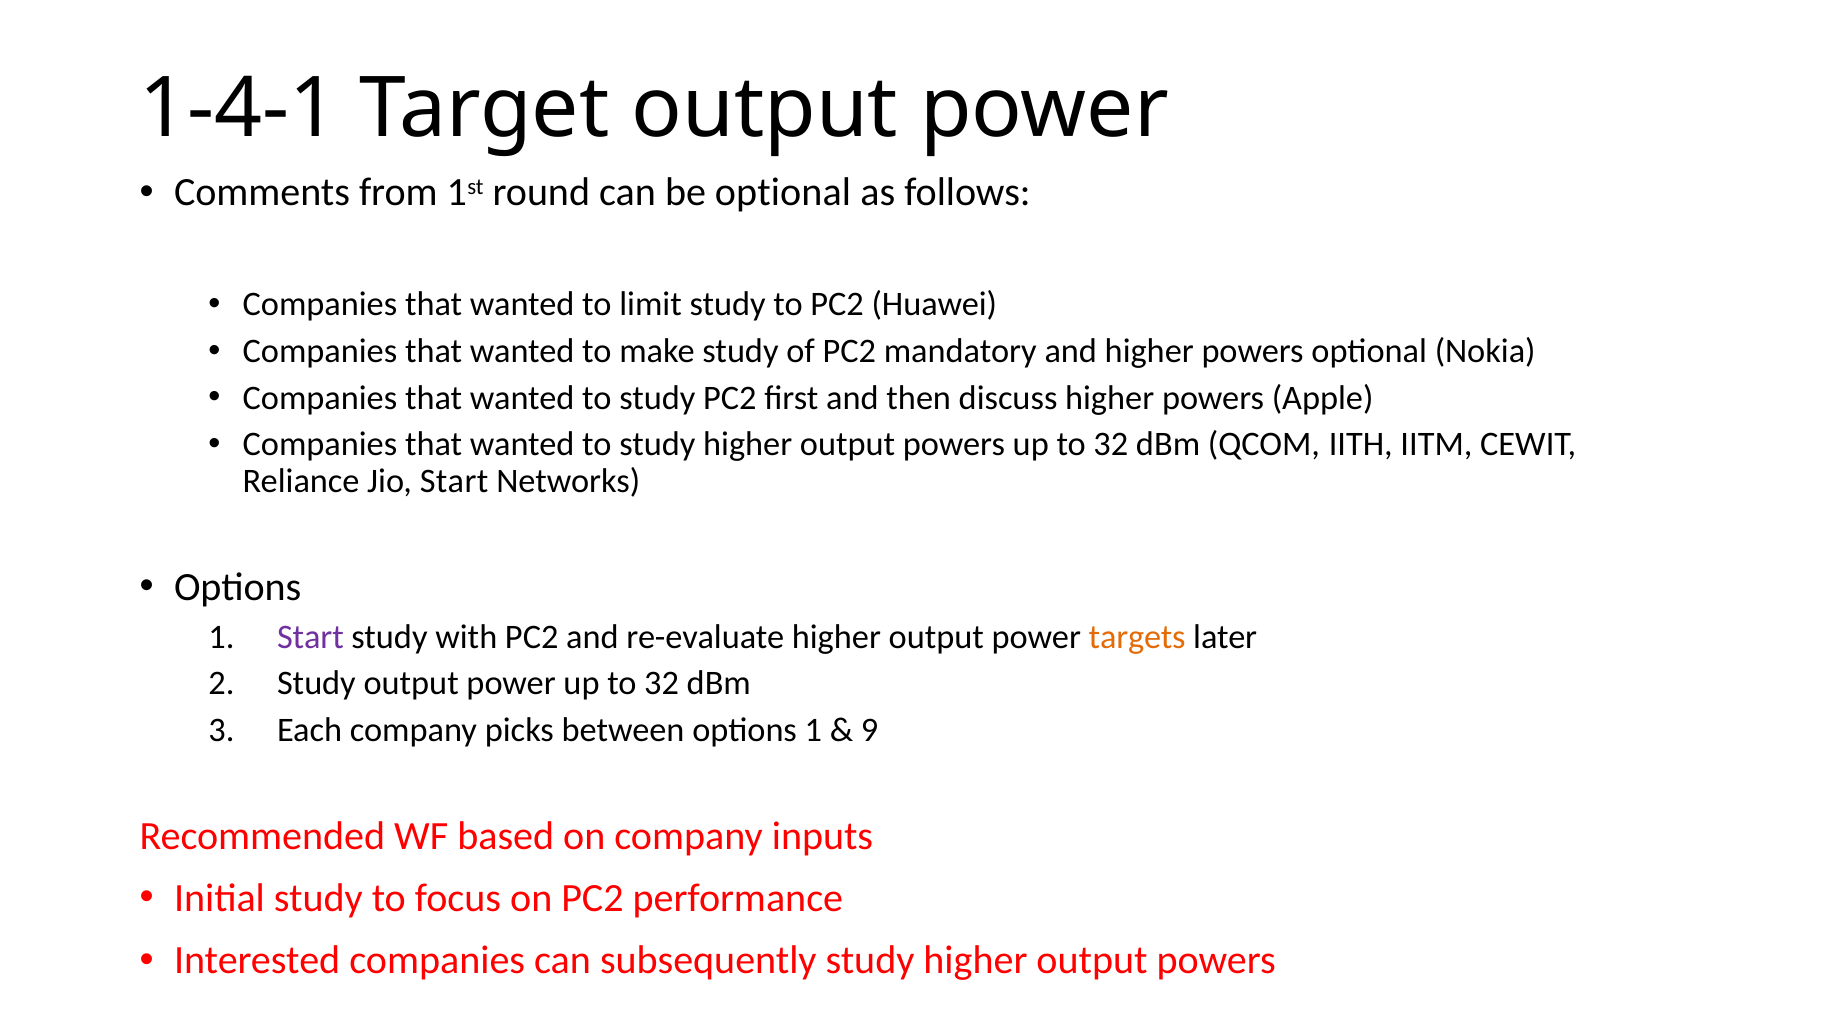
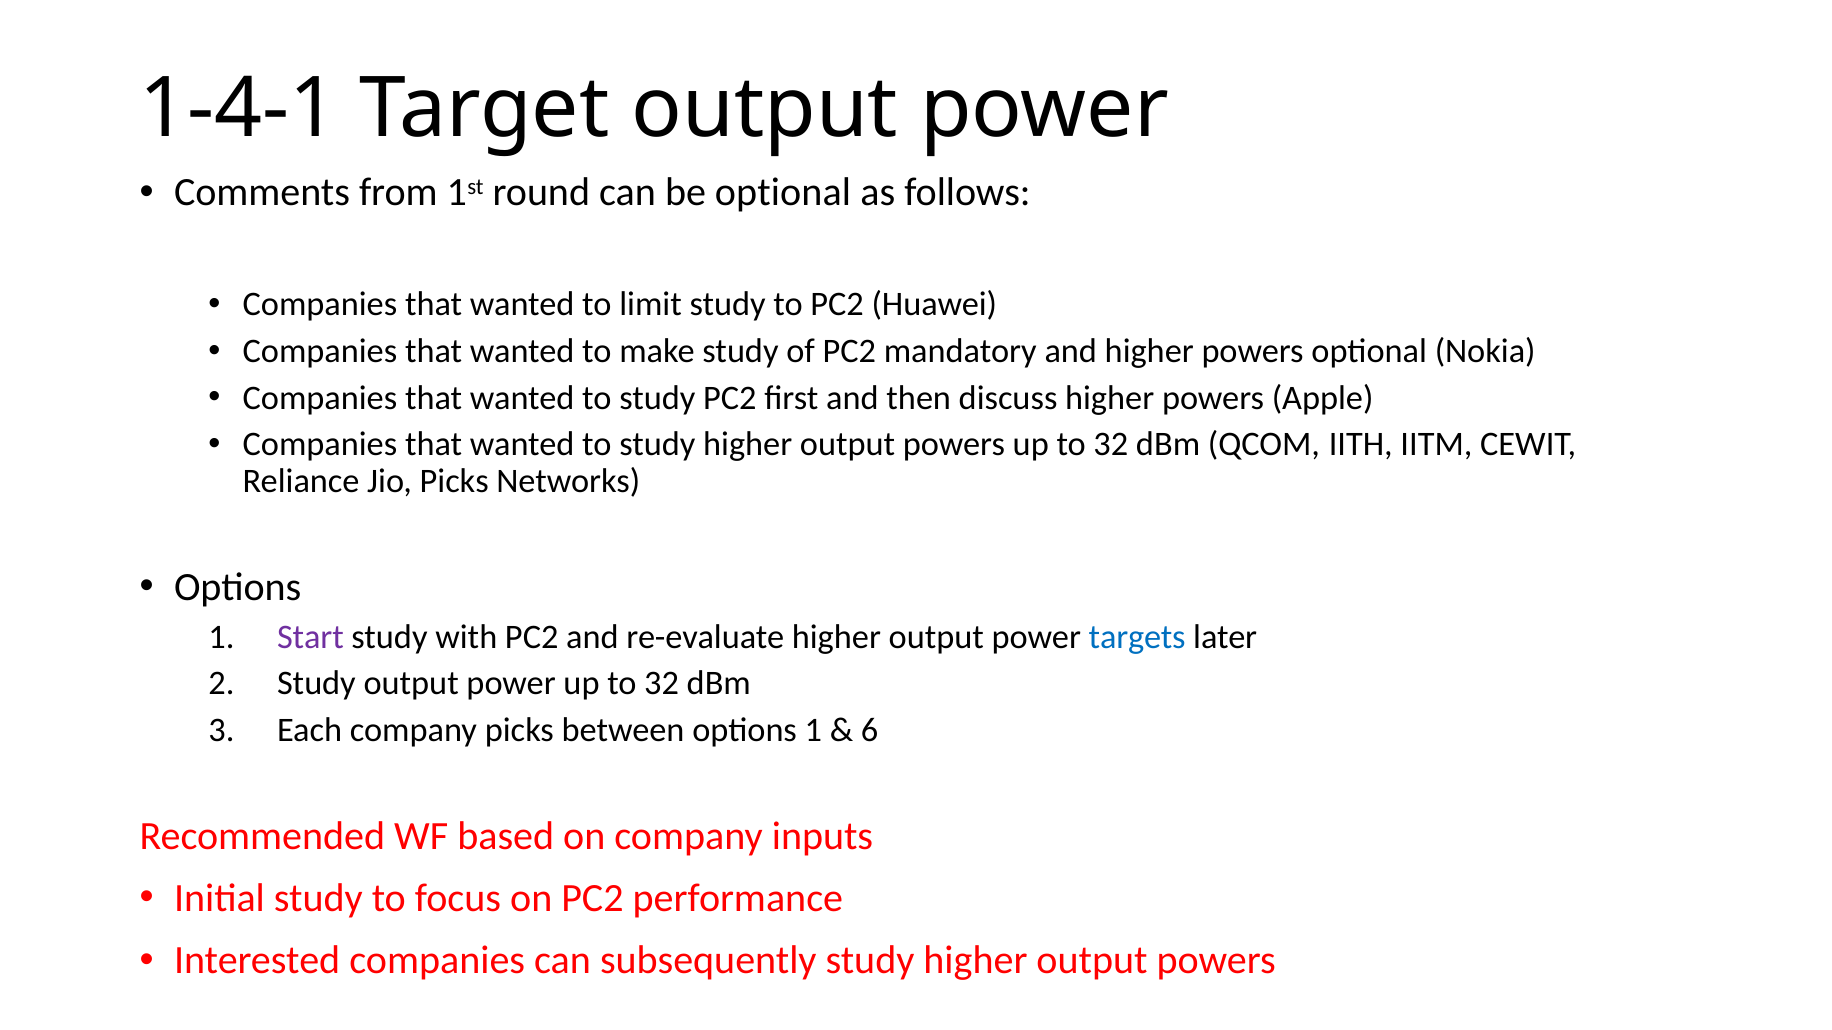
Jio Start: Start -> Picks (454, 482)
targets colour: orange -> blue (1137, 637)
9: 9 -> 6 (870, 731)
